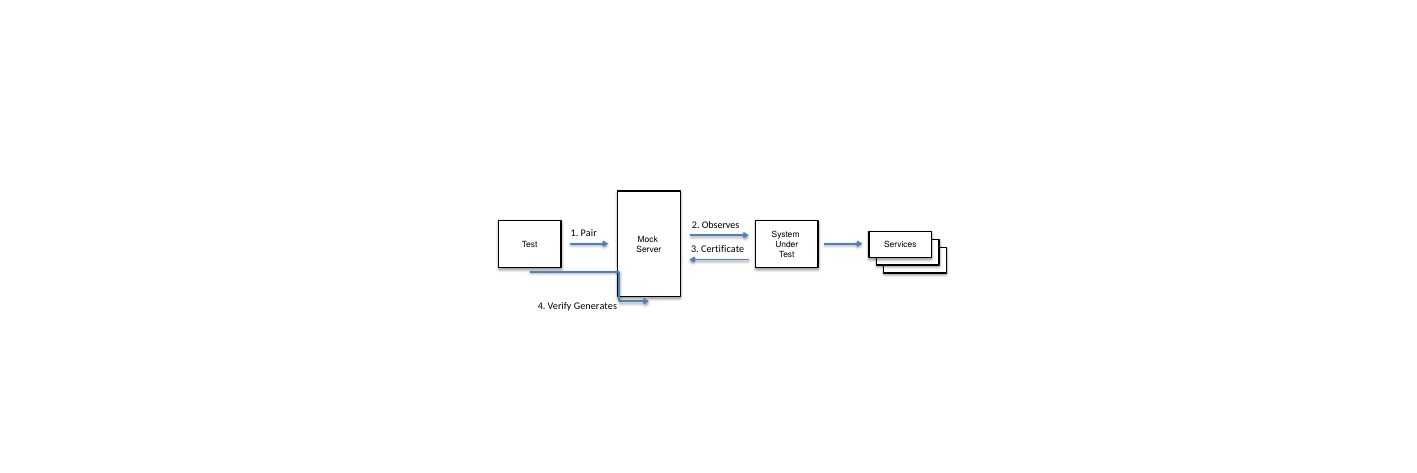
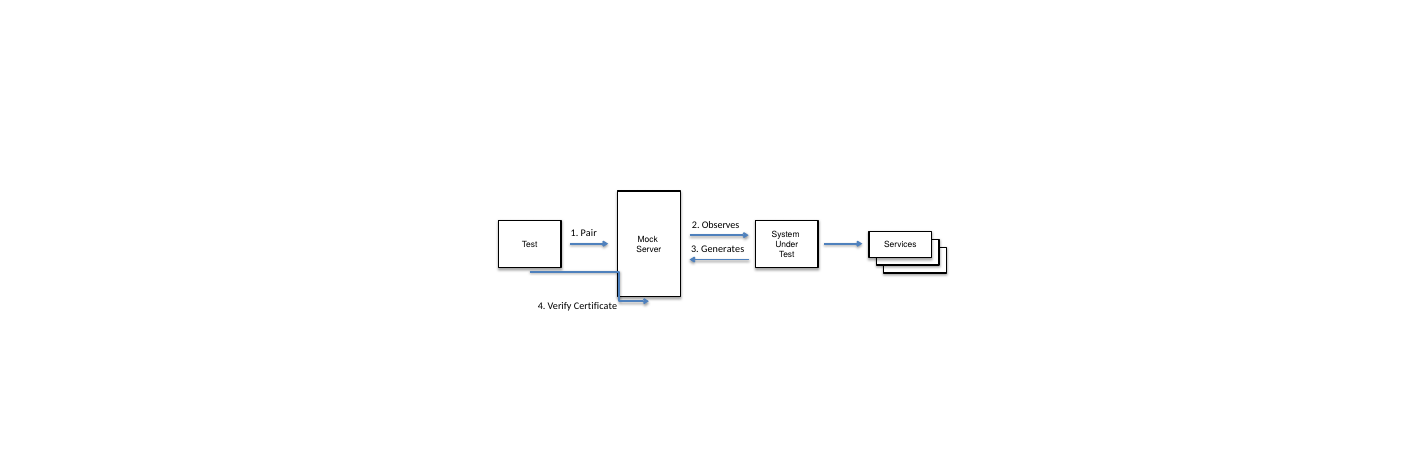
Certificate: Certificate -> Generates (723, 249)
Generates: Generates -> Certificate (595, 306)
